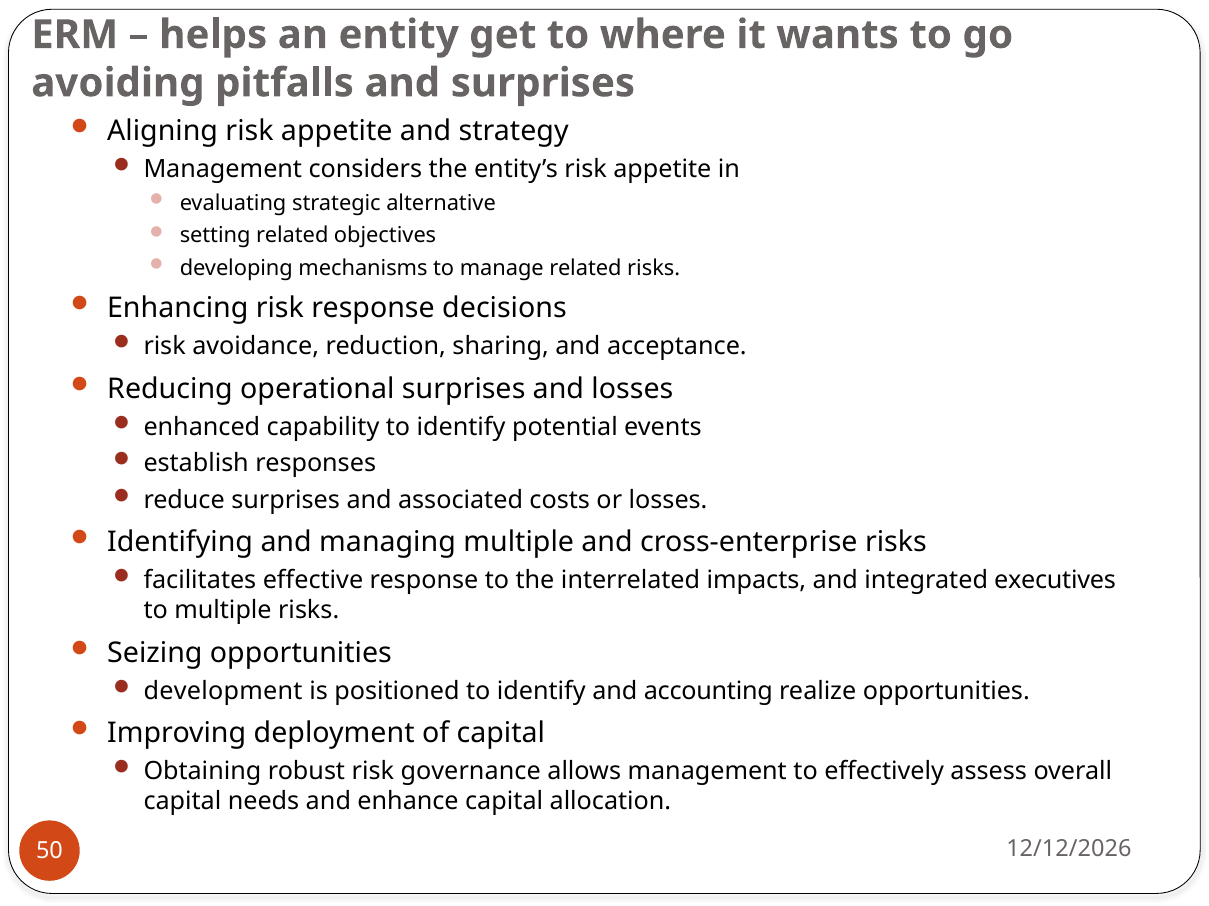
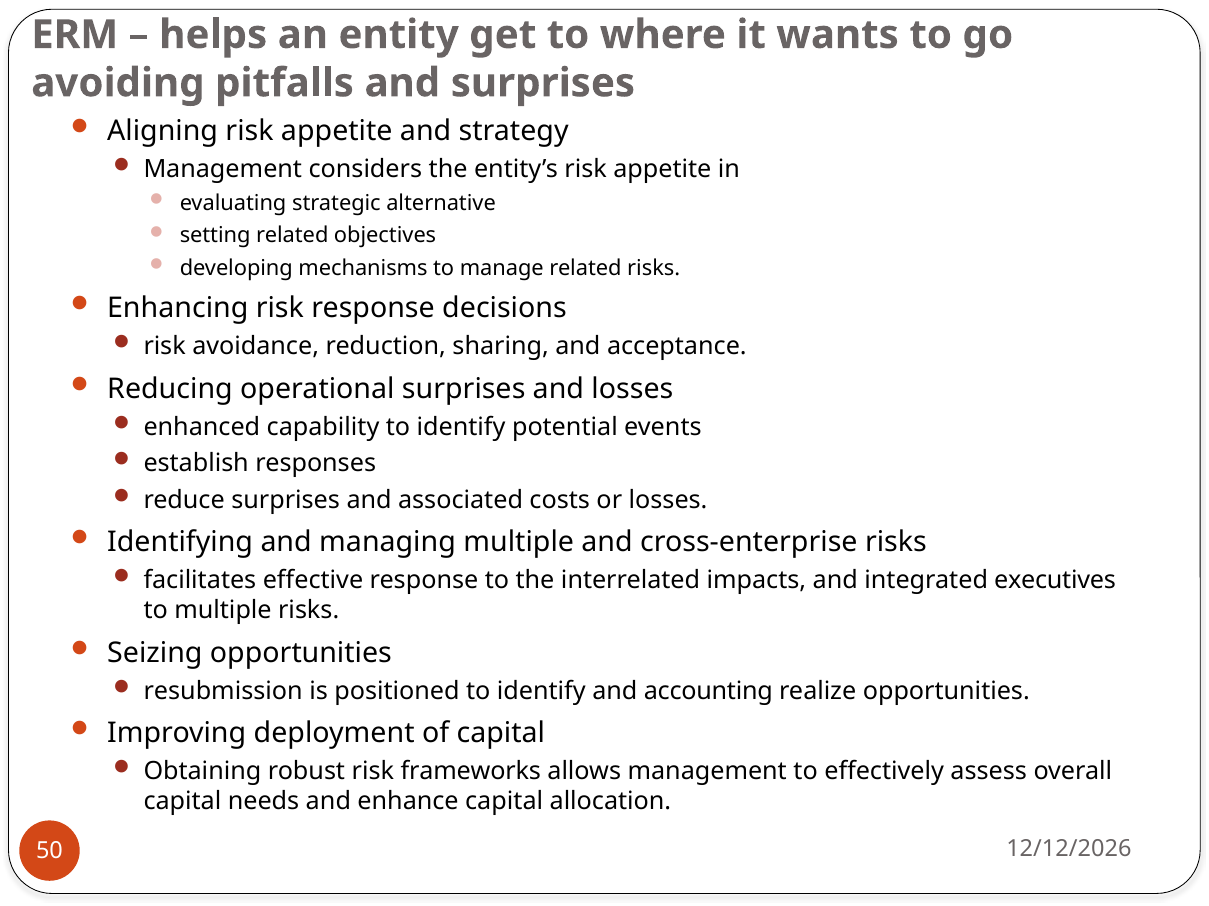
development: development -> resubmission (223, 692)
governance: governance -> frameworks (471, 772)
